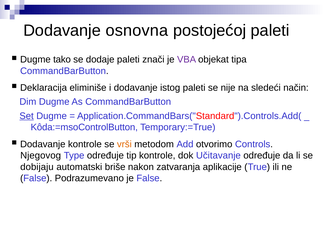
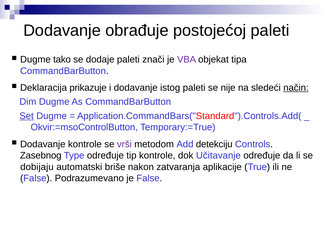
osnovna: osnovna -> obrađuje (137, 31)
eliminiše: eliminiše -> prikazuje (88, 88)
način underline: none -> present (296, 88)
Kôda:=msoControlButton: Kôda:=msoControlButton -> Okvir:=msoControlButton (84, 127)
vrši colour: orange -> purple (124, 144)
otvorimo: otvorimo -> detekciju (214, 144)
Njegovog: Njegovog -> Zasebnog (41, 155)
